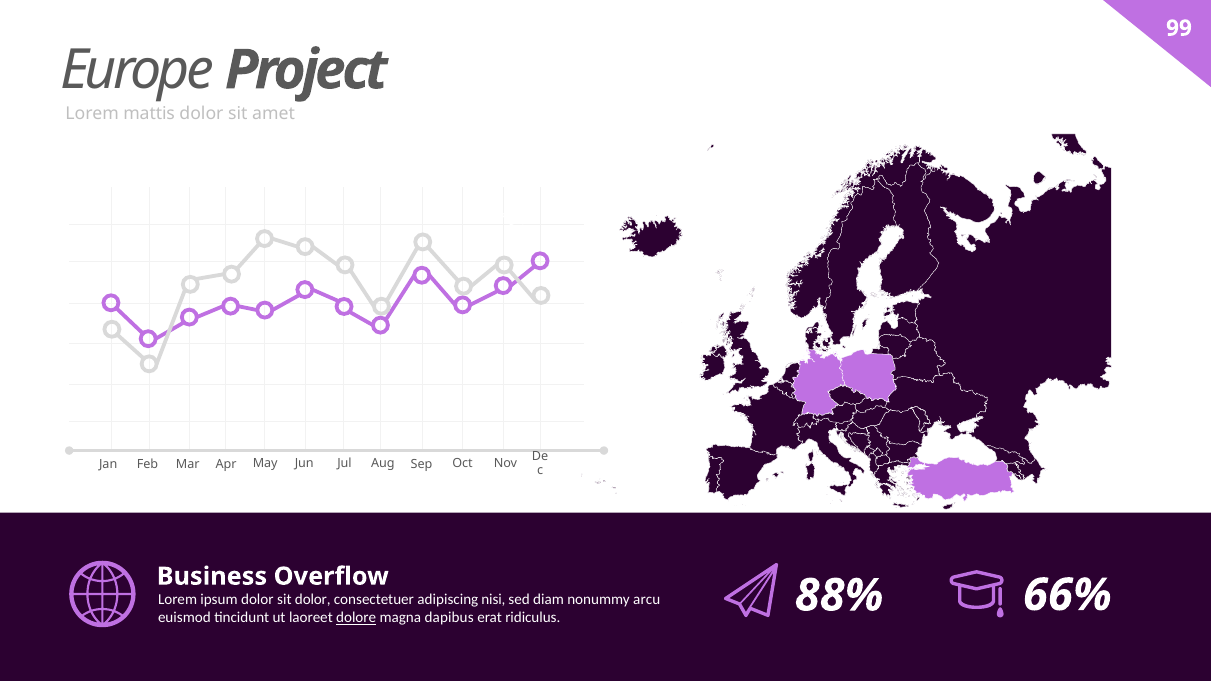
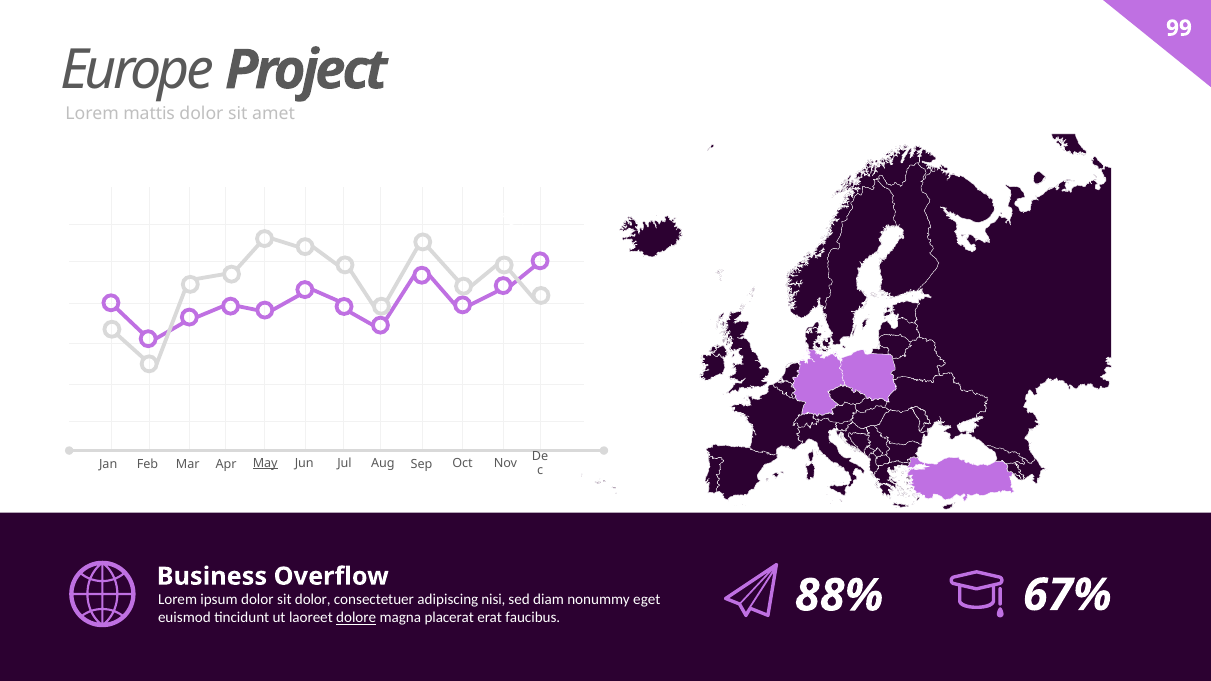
May underline: none -> present (265, 463)
arcu: arcu -> eget (647, 600)
dapibus: dapibus -> placerat (449, 618)
ridiculus: ridiculus -> faucibus (533, 618)
66%: 66% -> 67% (1067, 595)
